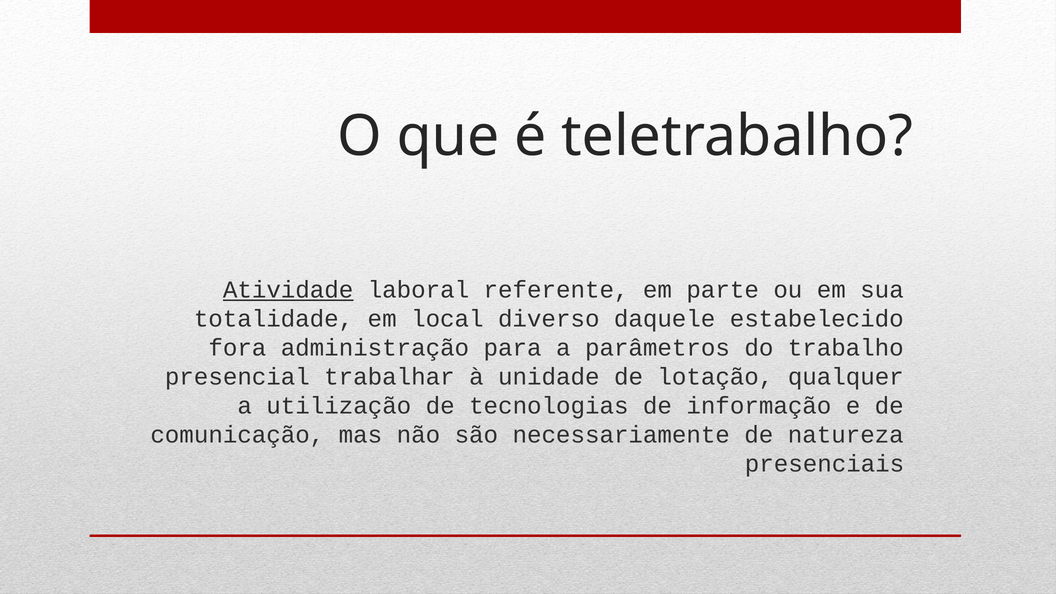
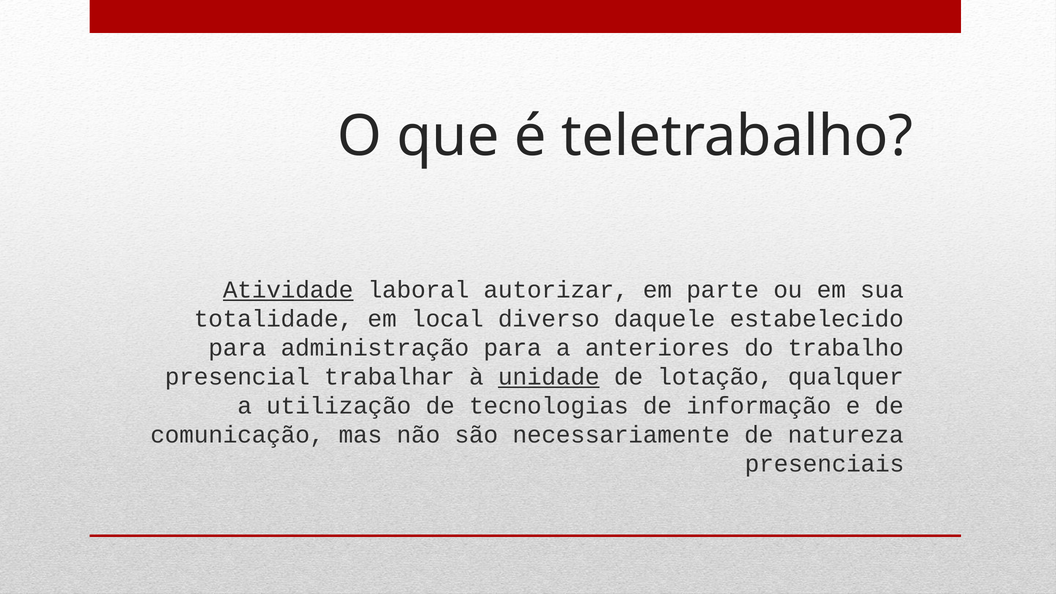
referente: referente -> autorizar (556, 290)
fora: fora -> para (237, 348)
parâmetros: parâmetros -> anteriores (657, 348)
unidade underline: none -> present (549, 377)
